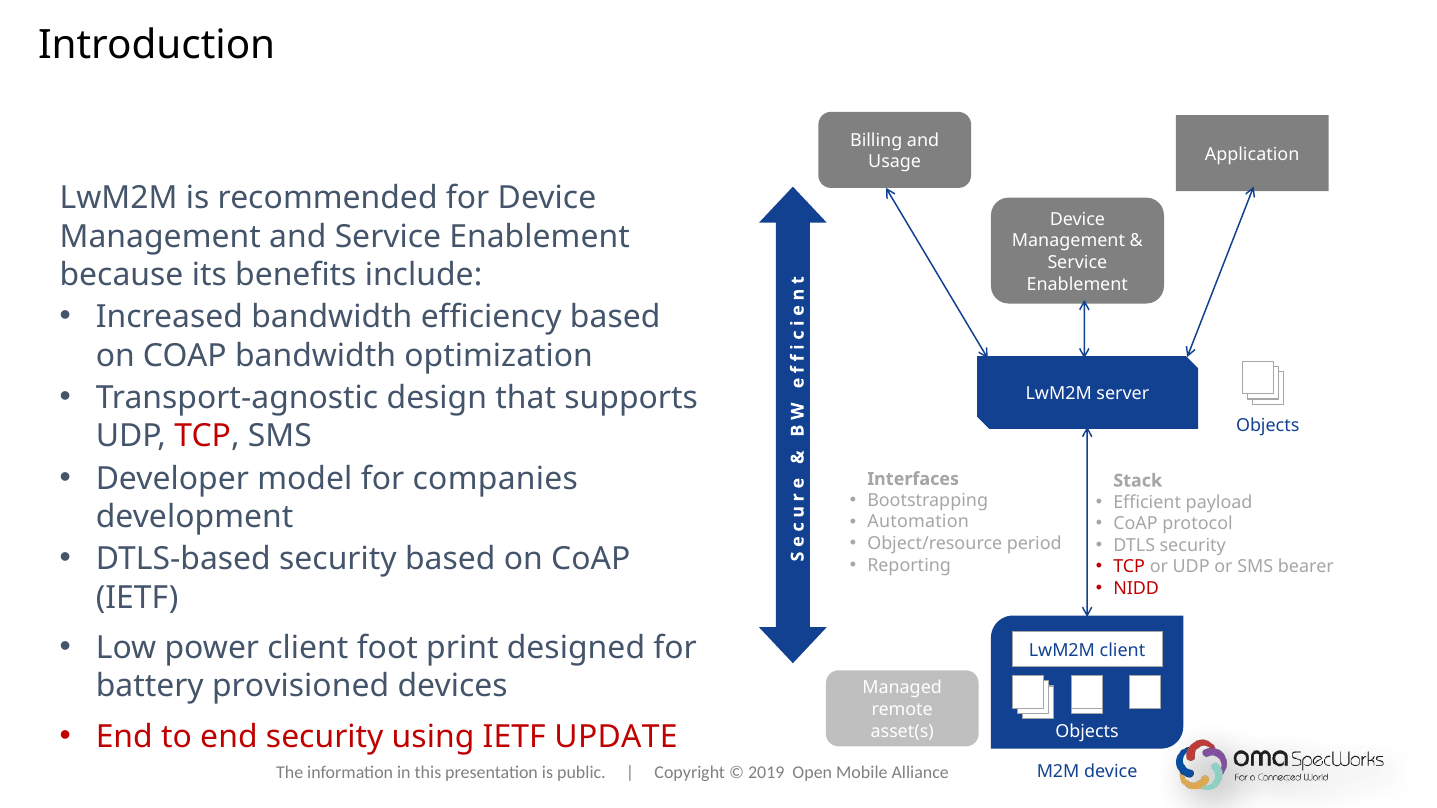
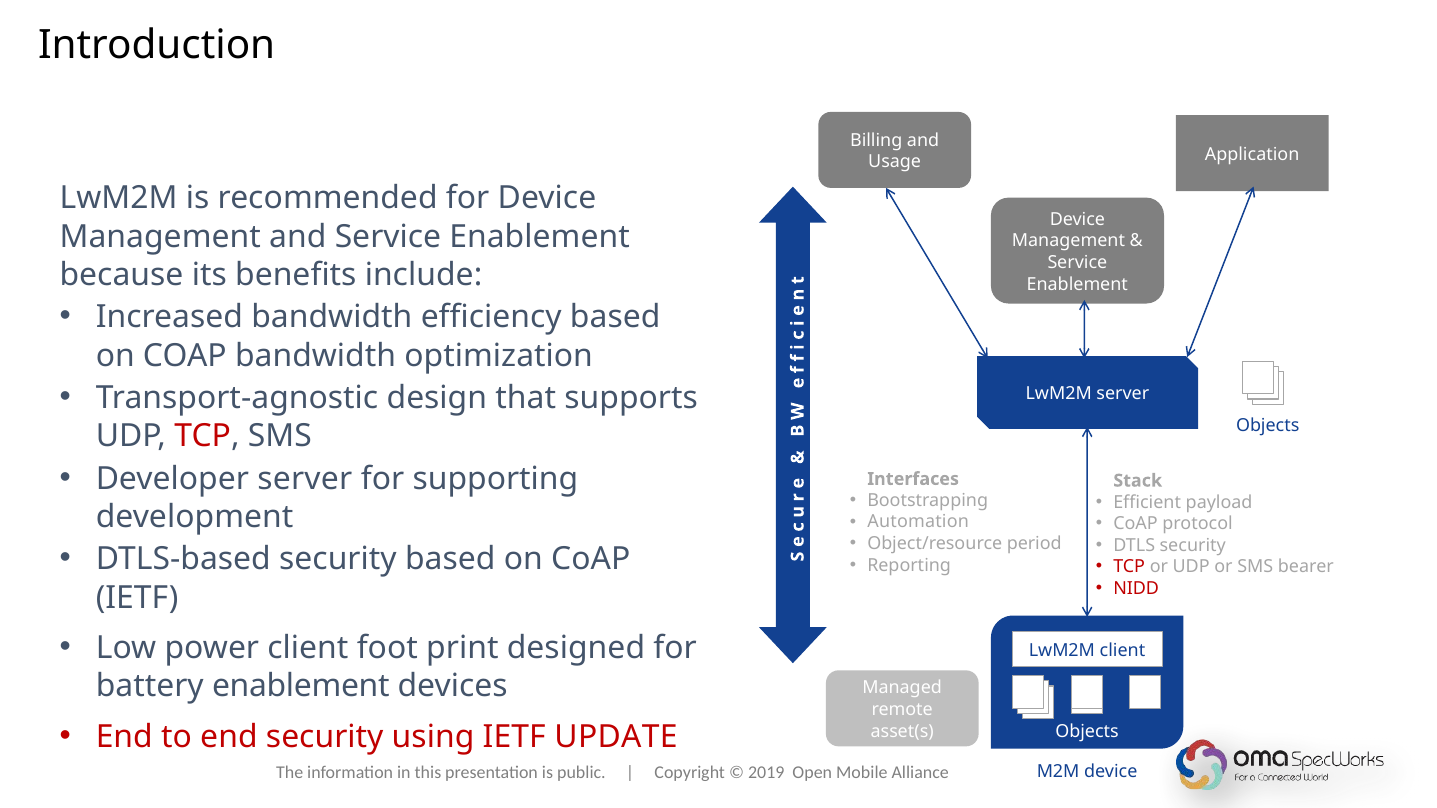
Developer model: model -> server (305, 479)
companies: companies -> supporting (495, 479)
battery provisioned: provisioned -> enablement (301, 686)
